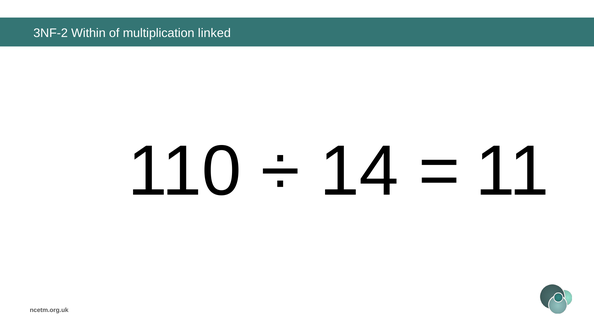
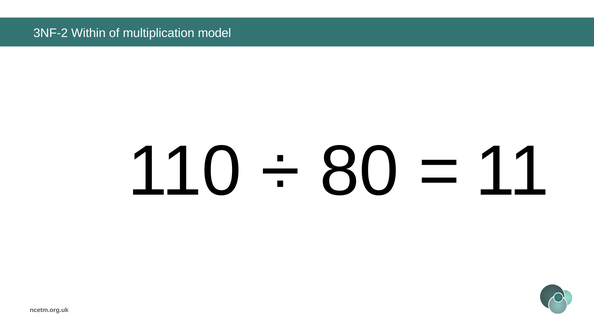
linked: linked -> model (214, 33)
14: 14 -> 80 (359, 171)
